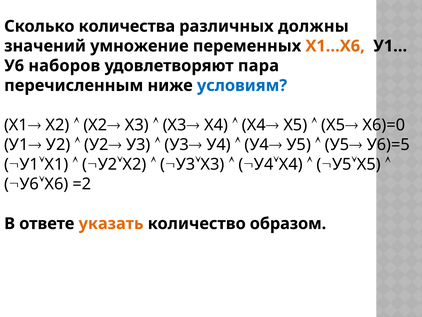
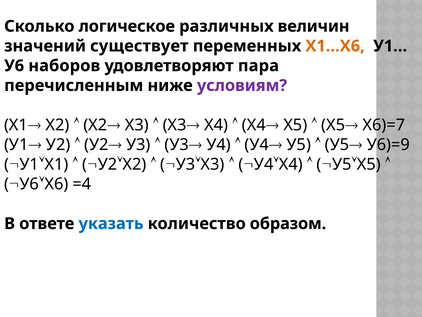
количества: количества -> логическое (127, 26)
должны: должны -> величин (314, 26)
умножение: умножение -> существует (139, 46)
условиям colour: blue -> purple (242, 85)
Х6)=0: Х6)=0 -> Х6)=7 (384, 125)
У6)=5: У6)=5 -> У6)=9 (388, 144)
=2: =2 -> =4 (82, 184)
указать colour: orange -> blue (111, 223)
